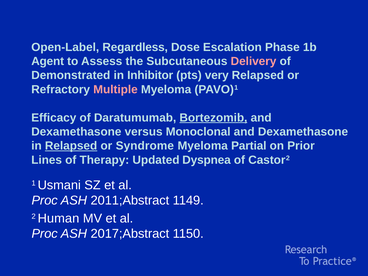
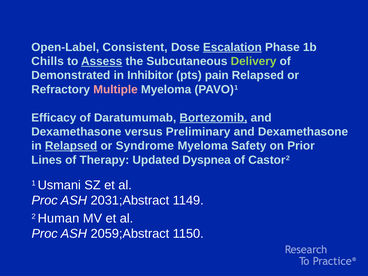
Regardless: Regardless -> Consistent (135, 47)
Escalation underline: none -> present (232, 47)
Agent: Agent -> Chills (48, 61)
Assess underline: none -> present (102, 61)
Delivery colour: pink -> light green (254, 61)
very: very -> pain (217, 75)
Monoclonal: Monoclonal -> Preliminary (198, 132)
Partial: Partial -> Safety (249, 146)
2011;Abstract: 2011;Abstract -> 2031;Abstract (130, 201)
2017;Abstract: 2017;Abstract -> 2059;Abstract (130, 234)
